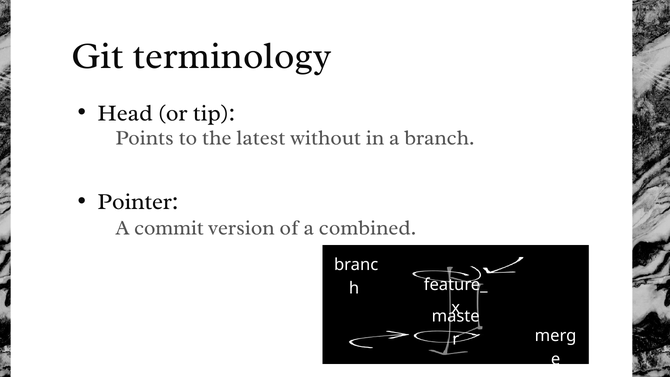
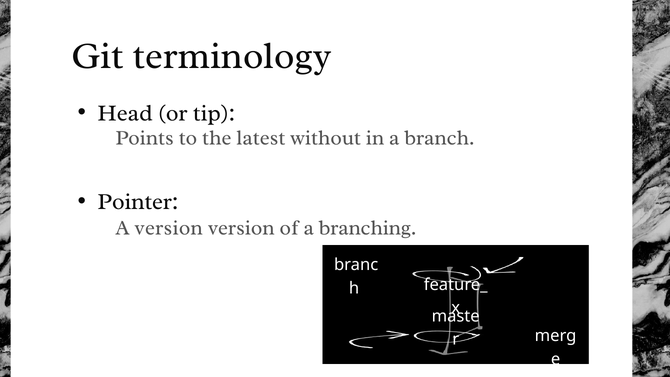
A commit: commit -> version (169, 228)
combined: combined -> branching (368, 228)
